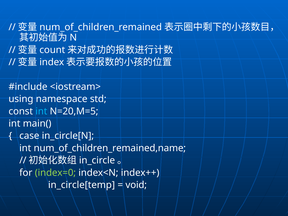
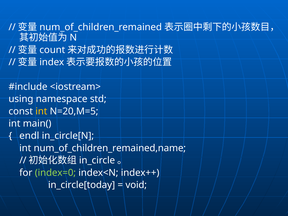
int colour: light blue -> yellow (41, 111)
case: case -> endl (29, 136)
in_circle[temp: in_circle[temp -> in_circle[today (82, 185)
